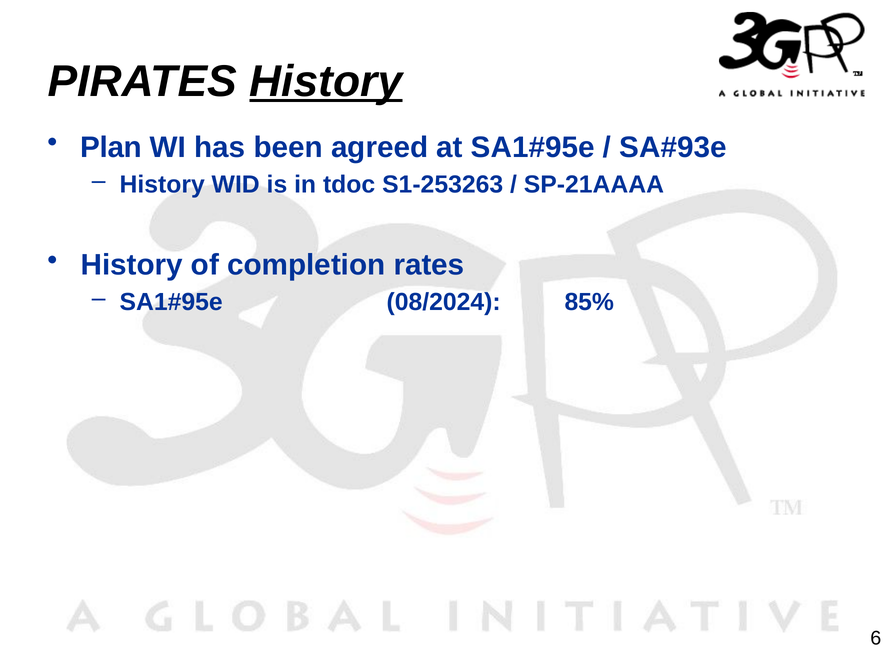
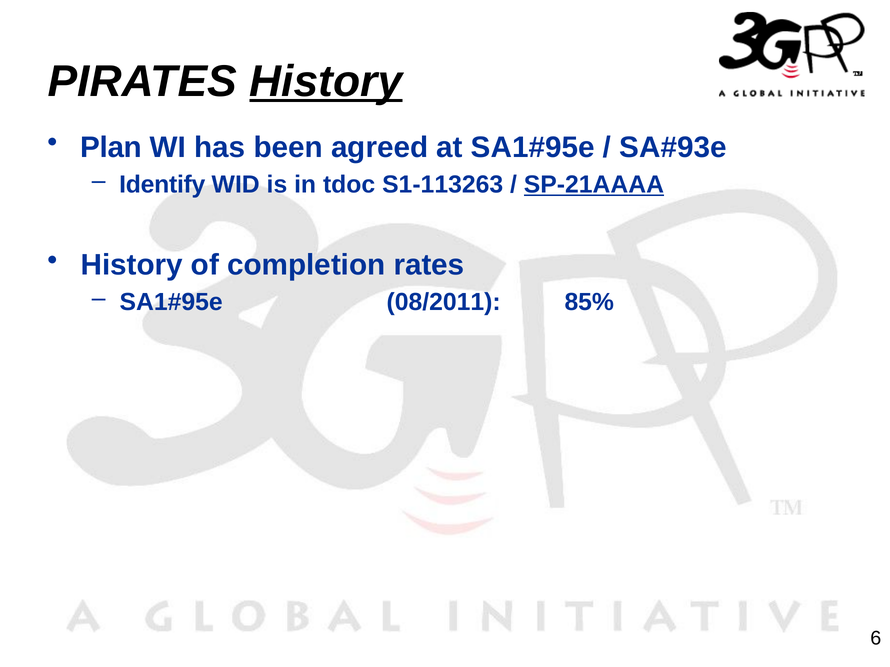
History: History -> Identify (162, 185)
S1-253263: S1-253263 -> S1-113263 (443, 185)
SP-21AAAA underline: none -> present (594, 185)
08/2024: 08/2024 -> 08/2011 (444, 303)
